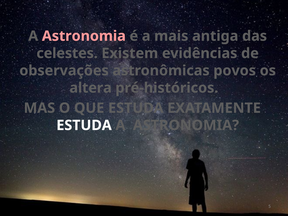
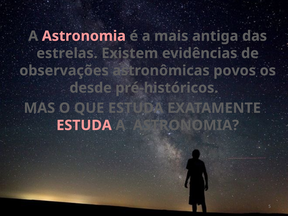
celestes: celestes -> estrelas (67, 53)
altera: altera -> desde (91, 88)
ESTUDA colour: white -> pink (84, 125)
